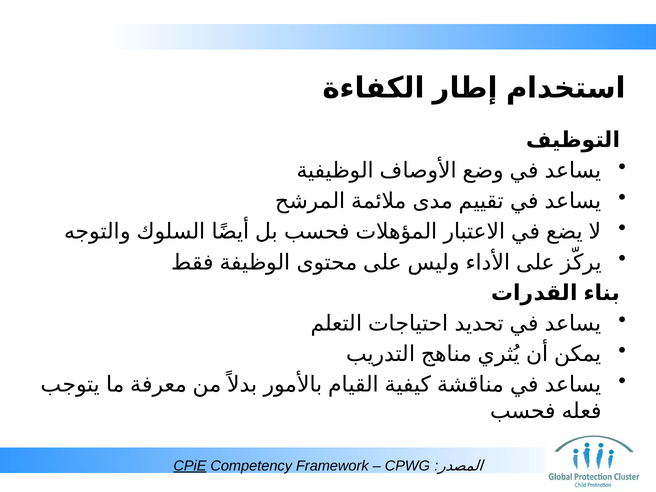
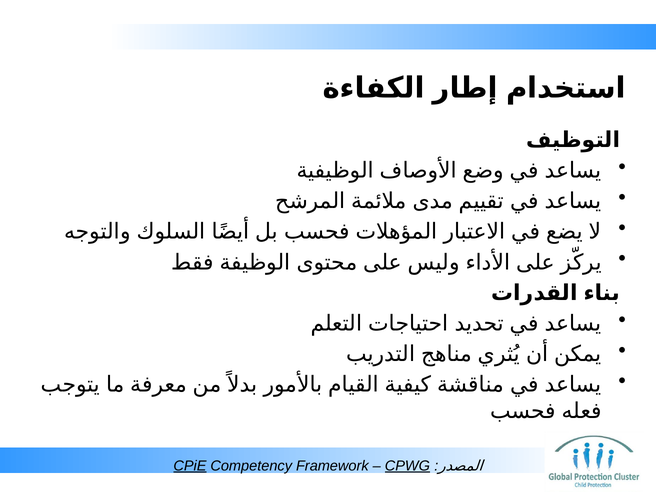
CPWG underline: none -> present (407, 466)
